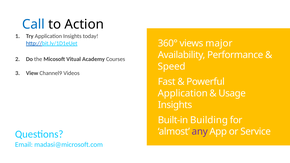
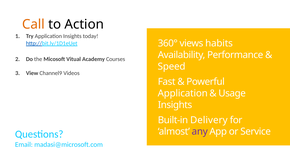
Call colour: blue -> orange (33, 24)
major: major -> habits (219, 43)
Building: Building -> Delivery (209, 120)
